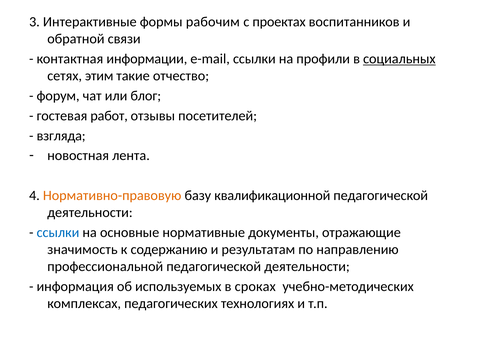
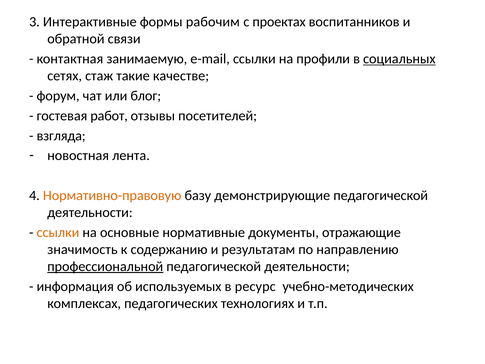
информации: информации -> занимаемую (147, 59)
этим: этим -> стаж (99, 76)
отчество: отчество -> качестве (181, 76)
квалификационной: квалификационной -> демонстрирующие (272, 195)
ссылки colour: blue -> orange (58, 232)
профессиональной underline: none -> present (105, 266)
сроках: сроках -> ресурс (255, 286)
